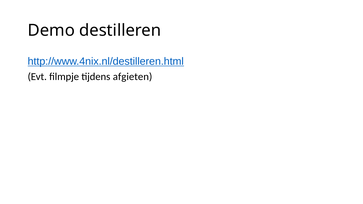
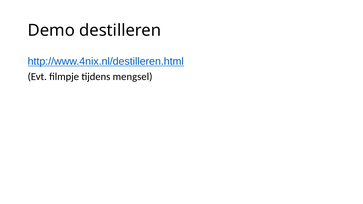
afgieten: afgieten -> mengsel (133, 77)
